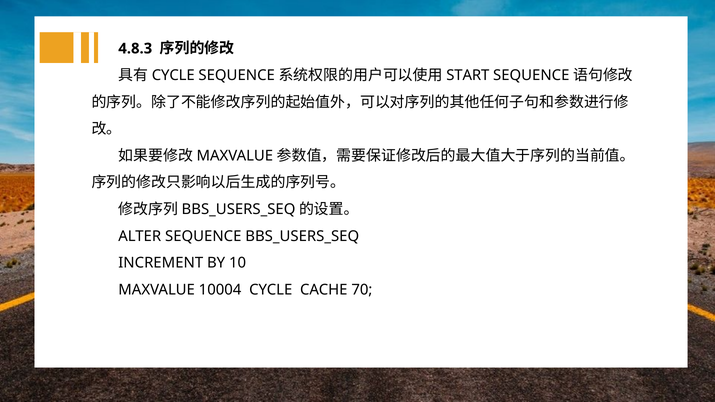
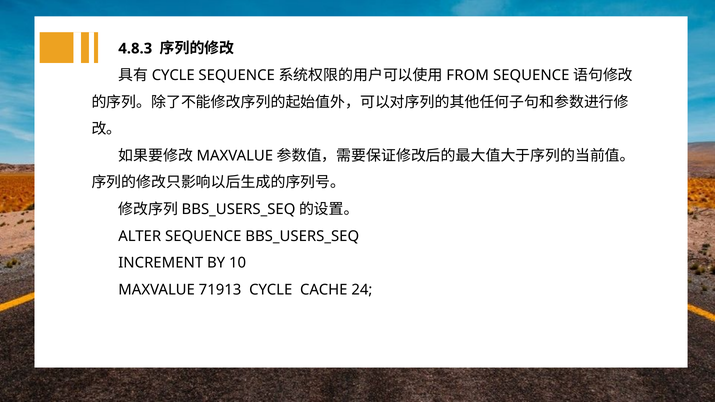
START: START -> FROM (468, 75)
10004: 10004 -> 71913 (220, 290)
70: 70 -> 24 (362, 290)
